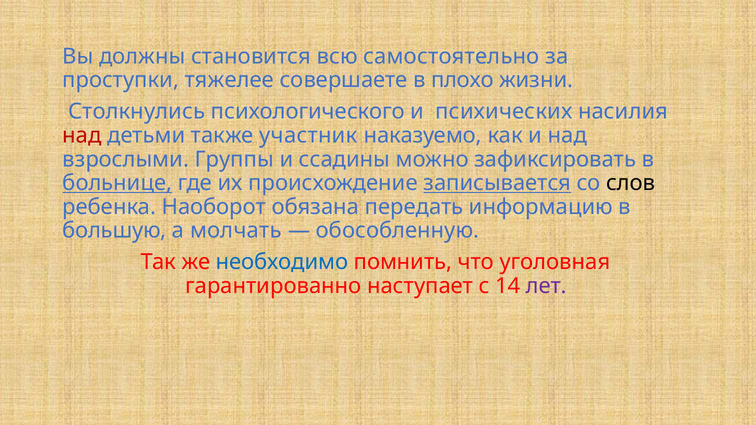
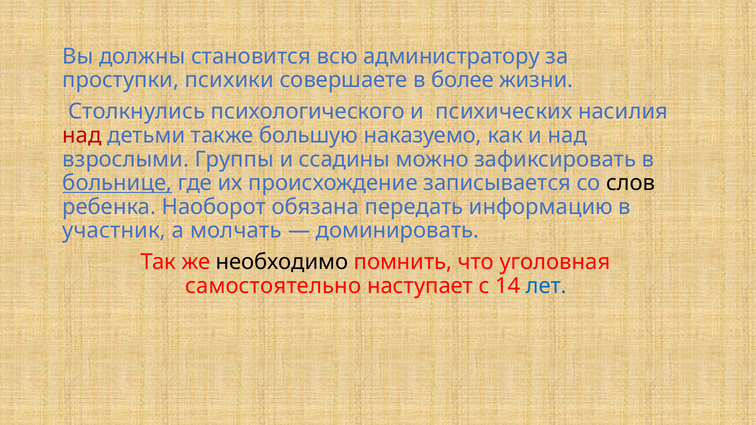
самостоятельно: самостоятельно -> администратору (452, 56)
тяжелее: тяжелее -> психики (229, 80)
плохо: плохо -> более (463, 80)
участник: участник -> большую (309, 136)
записывается underline: present -> none (497, 183)
большую: большую -> участник (114, 231)
обособленную: обособленную -> доминировать (398, 231)
необходимо colour: blue -> black (282, 262)
гарантированно: гарантированно -> самостоятельно (273, 286)
лет colour: purple -> blue (546, 286)
